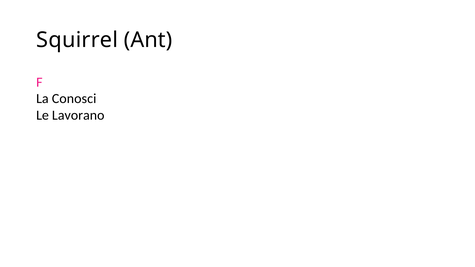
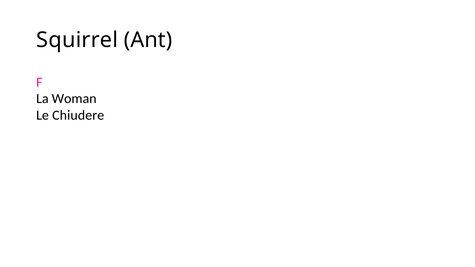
Conosci: Conosci -> Woman (74, 99)
Lavorano: Lavorano -> Chiudere (78, 115)
